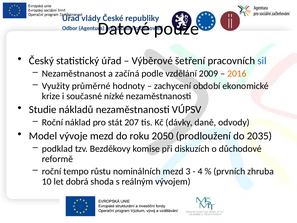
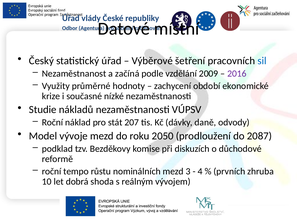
pouze: pouze -> místní (177, 29)
2016 colour: orange -> purple (237, 73)
2035: 2035 -> 2087 (259, 136)
